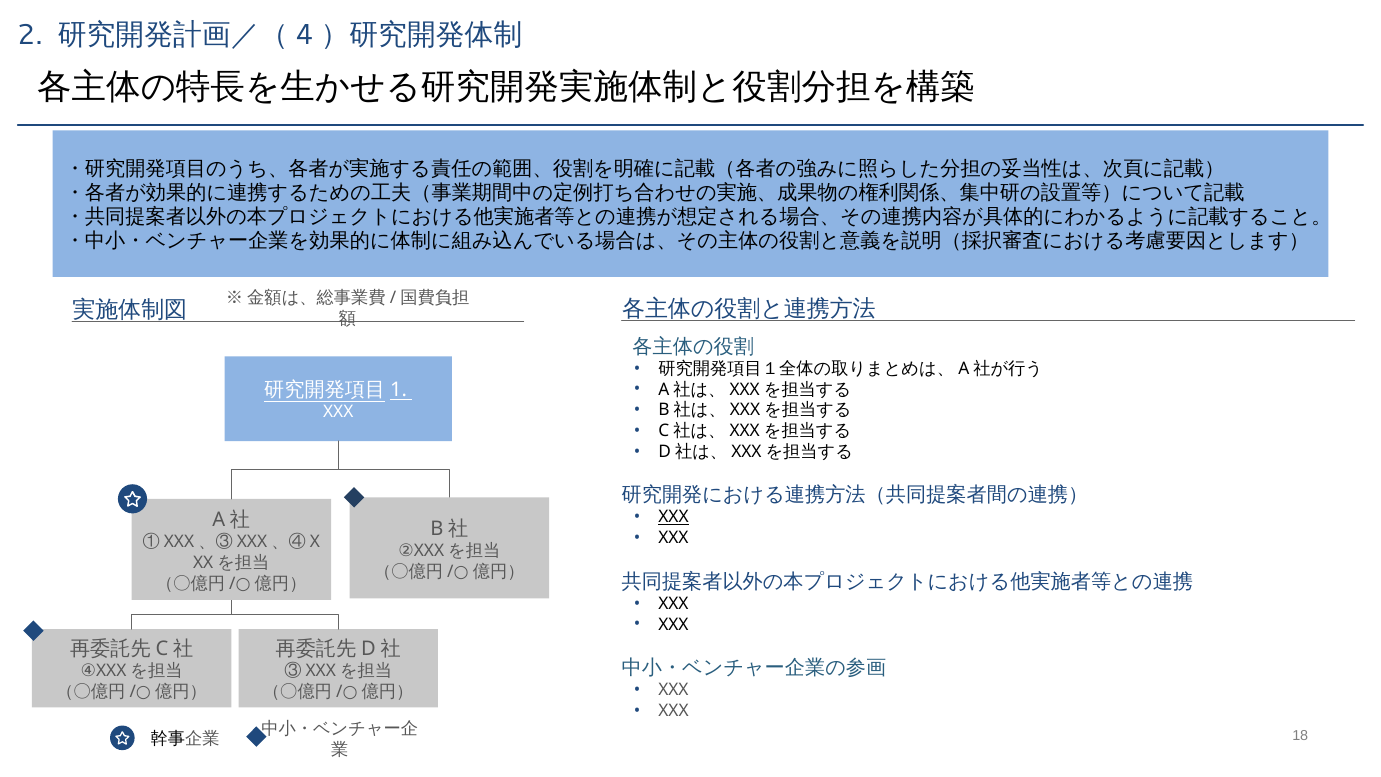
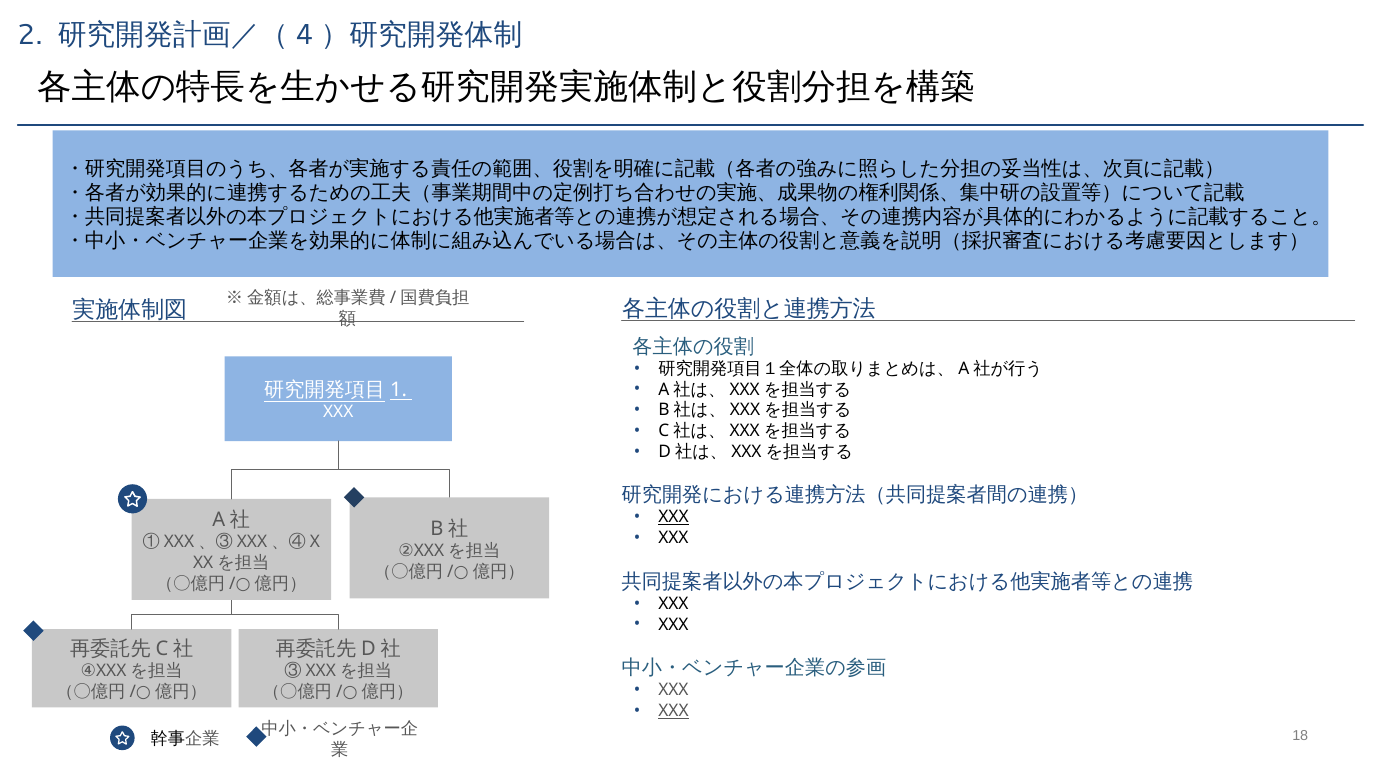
XXX underline: none -> present (673, 711)
